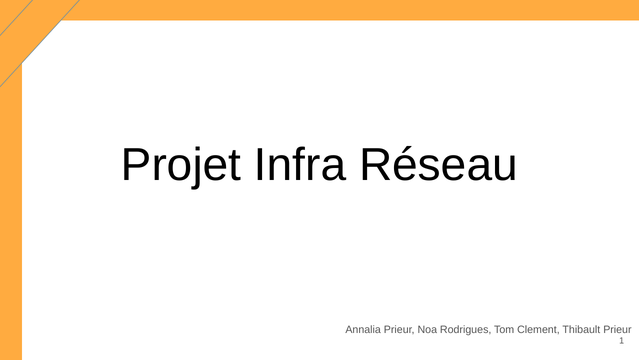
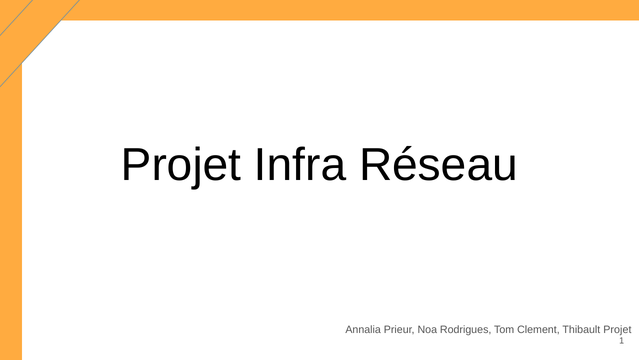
Thibault Prieur: Prieur -> Projet (617, 329)
